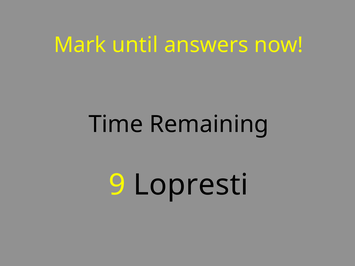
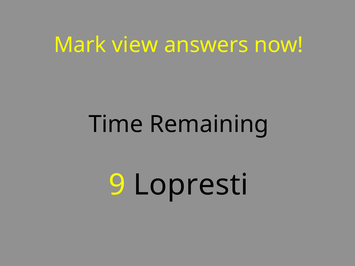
until: until -> view (135, 45)
